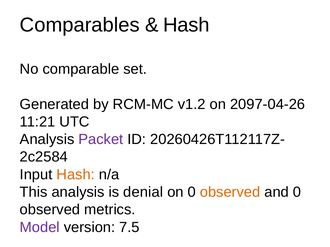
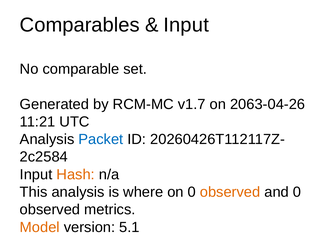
Hash: Hash -> Input (186, 25)
v1.2: v1.2 -> v1.7 (192, 104)
2097-04-26: 2097-04-26 -> 2063-04-26 (268, 104)
Packet colour: purple -> blue (101, 140)
denial: denial -> where (143, 192)
Model colour: purple -> orange (40, 228)
7.5: 7.5 -> 5.1 (129, 228)
